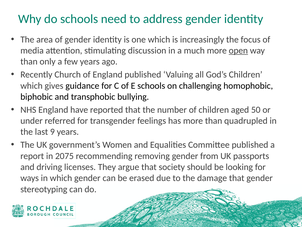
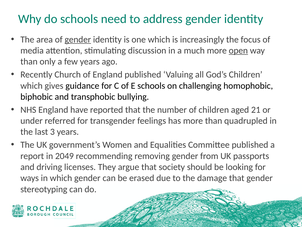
gender underline: none -> present (78, 39)
50: 50 -> 21 (256, 110)
9: 9 -> 3 (52, 132)
2075: 2075 -> 2049 (64, 156)
